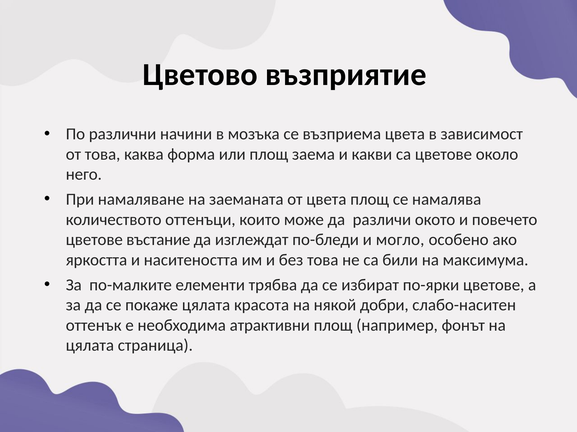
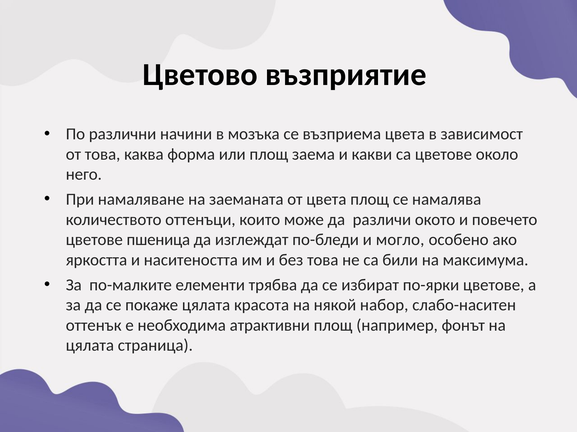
въстание: въстание -> пшеница (158, 240)
добри: добри -> набор (384, 306)
